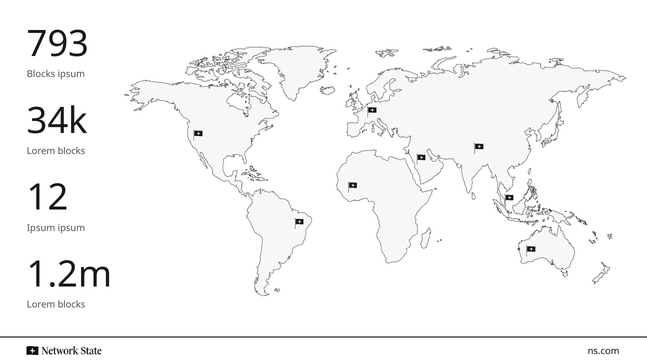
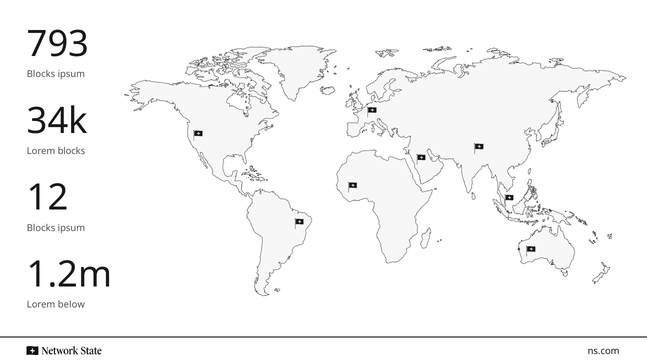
Ipsum: Ipsum -> Blocks (41, 228)
blocks: blocks -> below (71, 305)
